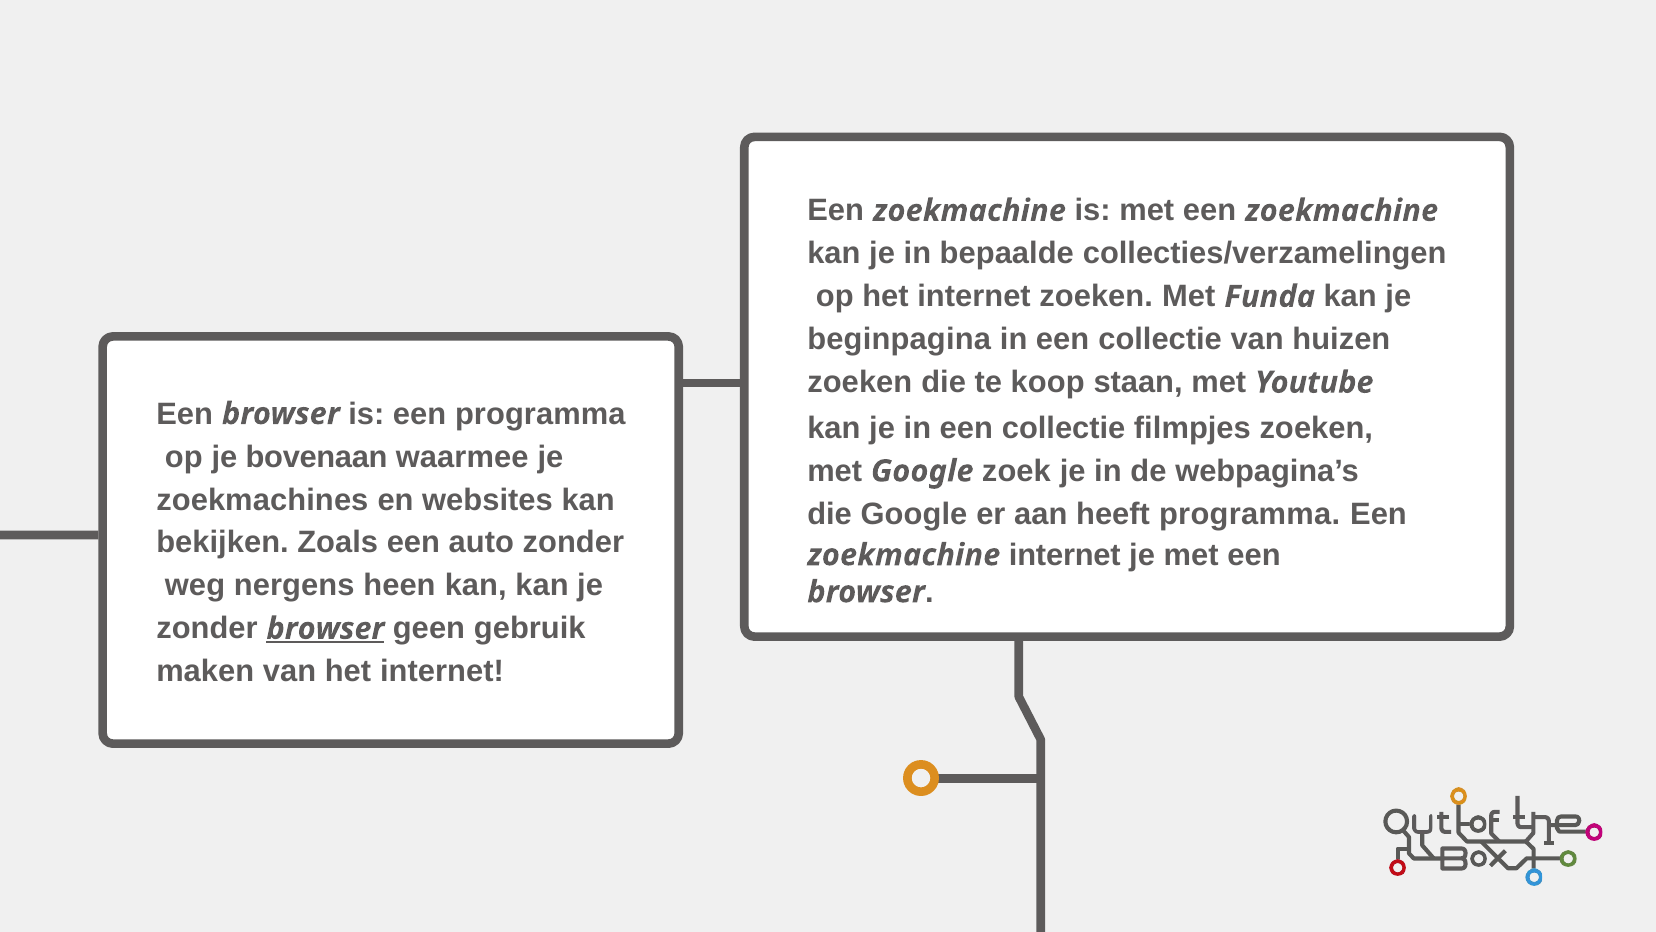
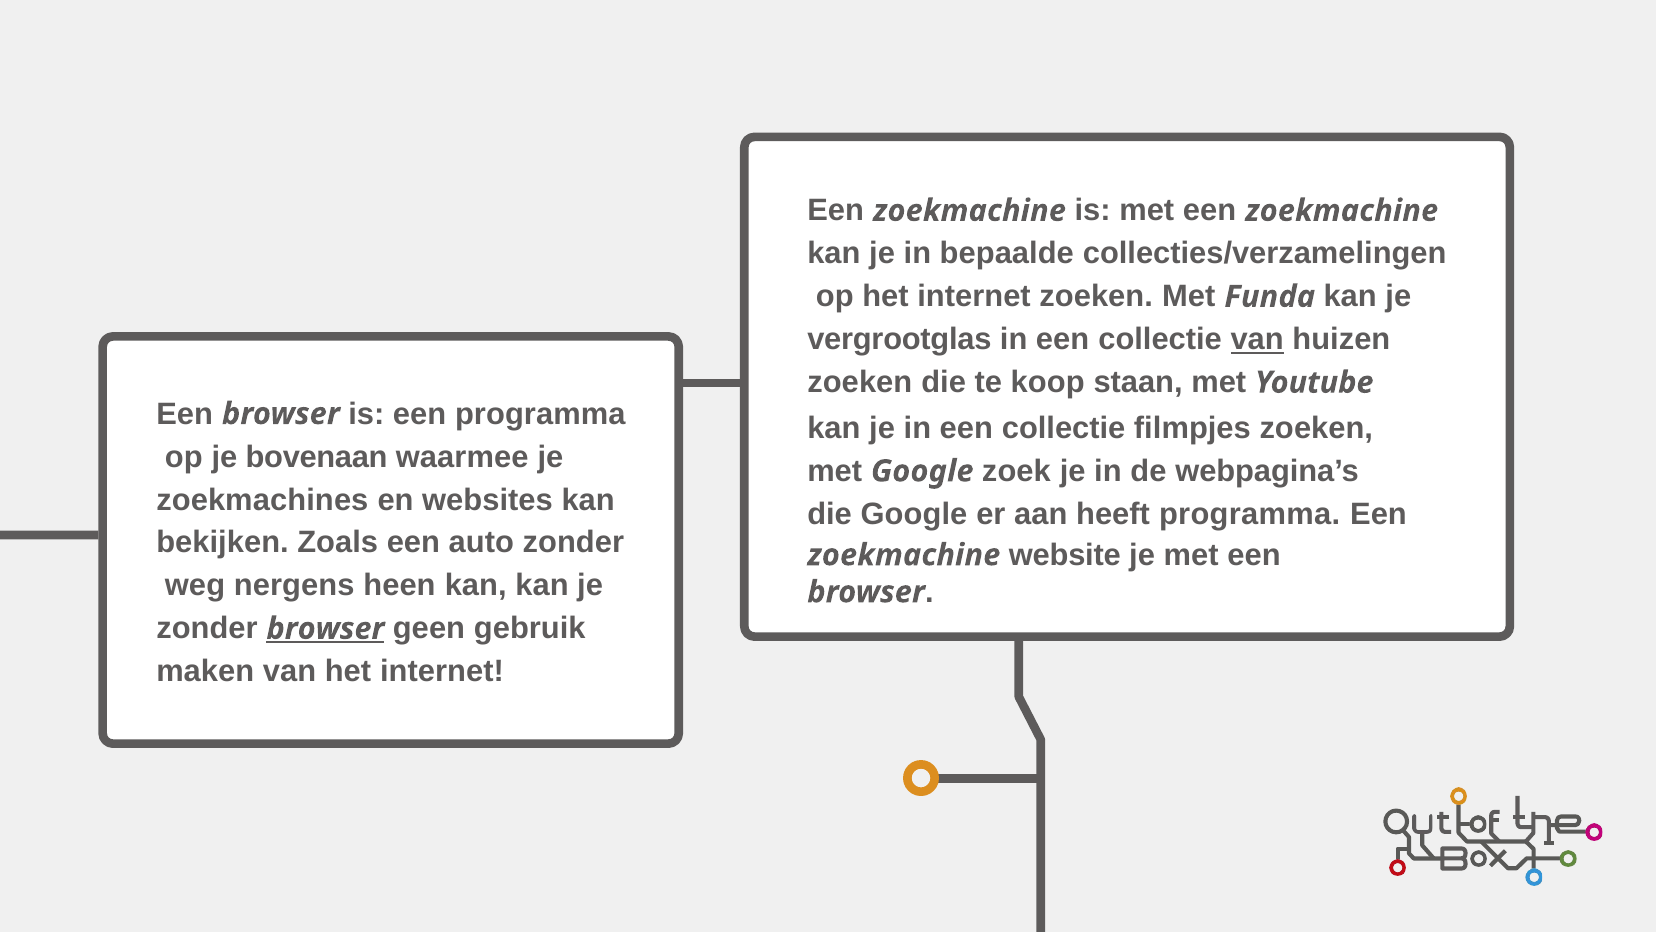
beginpagina: beginpagina -> vergrootglas (899, 339)
van underline: none -> present (1257, 339)
zoekmachine internet: internet -> website (1065, 555)
